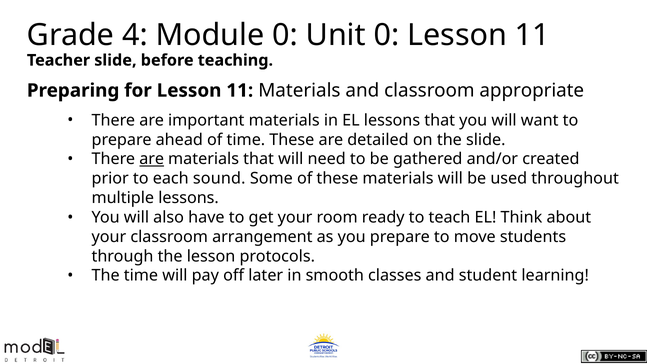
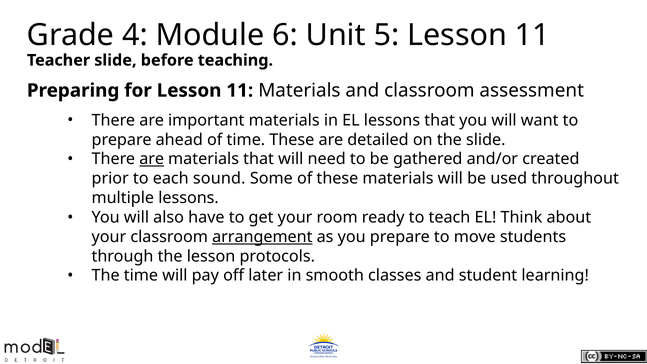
Module 0: 0 -> 6 (285, 35)
Unit 0: 0 -> 5 (387, 35)
appropriate: appropriate -> assessment (532, 90)
arrangement underline: none -> present (262, 237)
